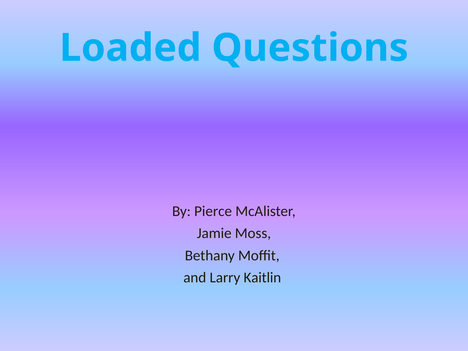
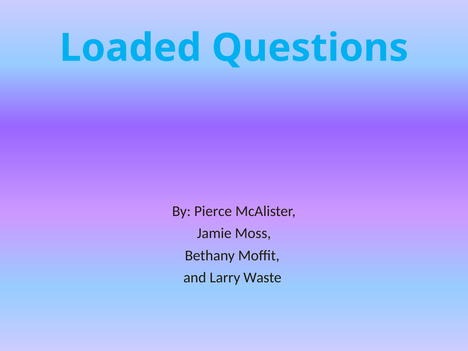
Kaitlin: Kaitlin -> Waste (262, 278)
